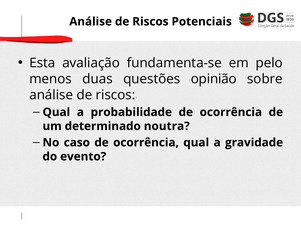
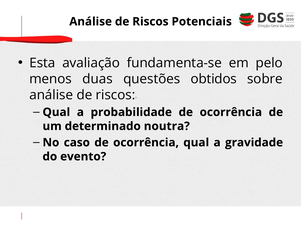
opinião: opinião -> obtidos (214, 79)
